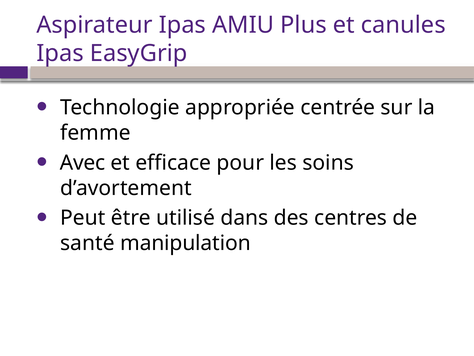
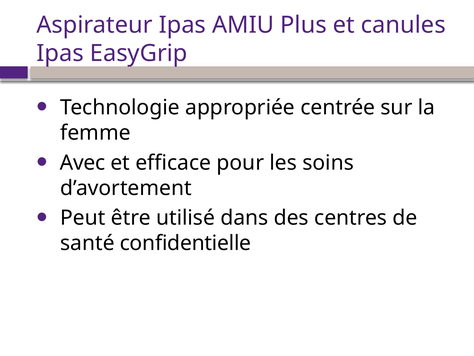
manipulation: manipulation -> confidentielle (185, 243)
